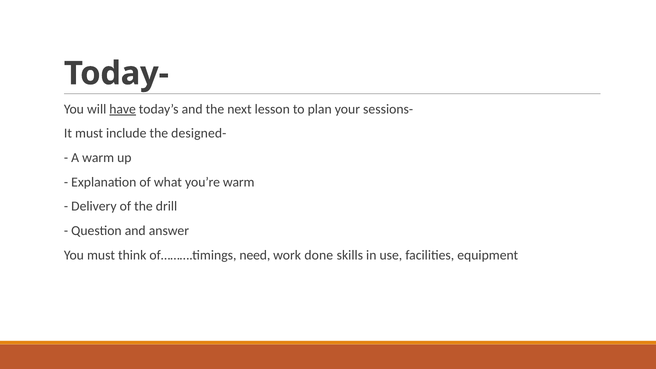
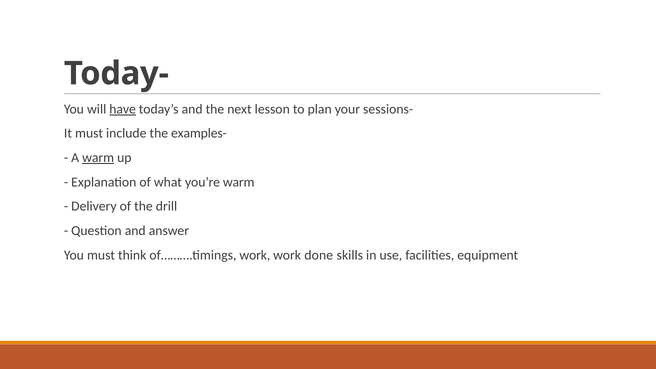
designed-: designed- -> examples- (199, 133)
warm underline: none -> present (98, 158)
of……….timings need: need -> work (255, 255)
